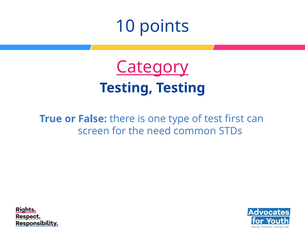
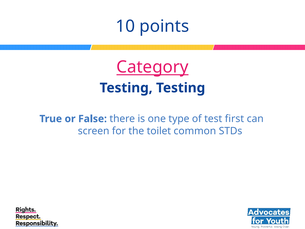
need: need -> toilet (159, 131)
